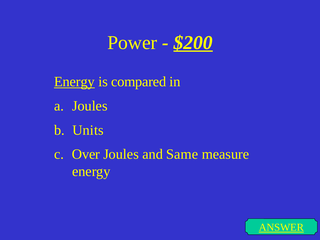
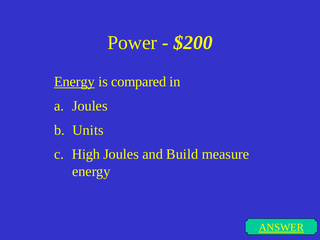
$200 underline: present -> none (193, 43)
Over: Over -> High (86, 154)
Same: Same -> Build (182, 154)
